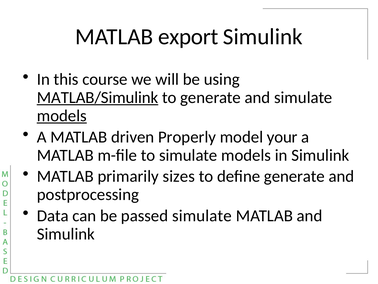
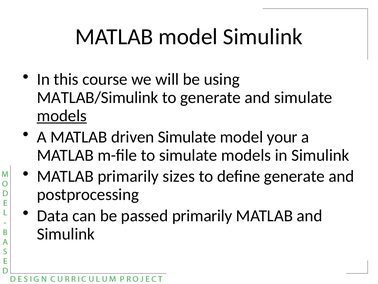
MATLAB export: export -> model (188, 37)
MATLAB/Simulink underline: present -> none (98, 97)
driven Properly: Properly -> Simulate (187, 137)
passed simulate: simulate -> primarily (202, 215)
